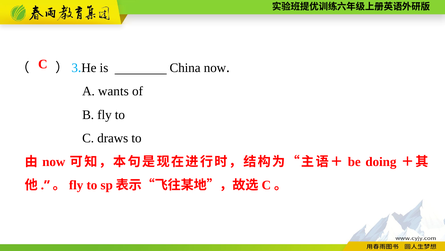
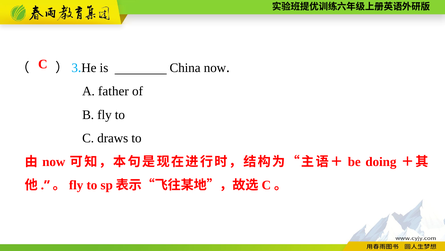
wants: wants -> father (113, 91)
